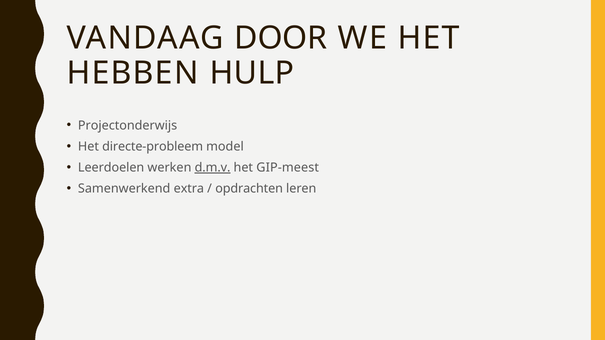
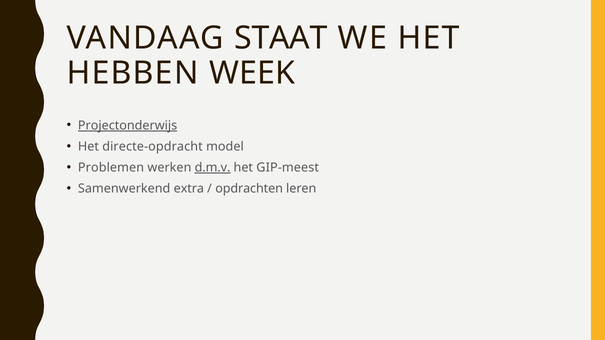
DOOR: DOOR -> STAAT (281, 38)
HULP: HULP -> WEEK (252, 73)
Projectonderwijs underline: none -> present (128, 126)
directe-probleem: directe-probleem -> directe-opdracht (153, 147)
Leerdoelen: Leerdoelen -> Problemen (111, 168)
